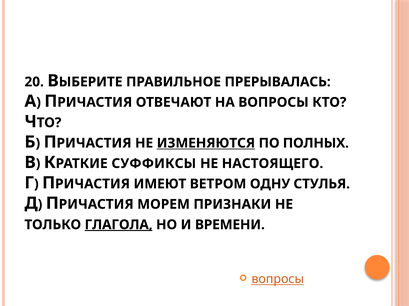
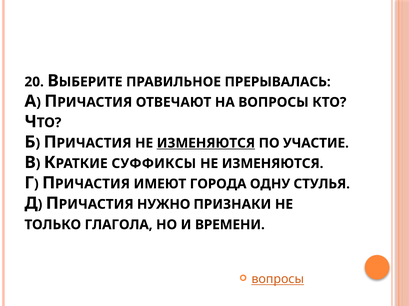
ПОЛНЫХ: ПОЛНЫХ -> УЧАСТИЕ (316, 143)
НАСТОЯЩЕГО: НАСТОЯЩЕГО -> ИЗМЕНЯЮТСЯ (273, 164)
ВЕТРОМ: ВЕТРОМ -> ГОРОДА (218, 184)
МОРЕМ: МОРЕМ -> НУЖНО (164, 205)
ГЛАГОЛА underline: present -> none (119, 225)
